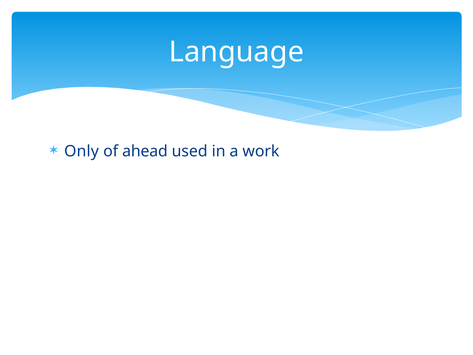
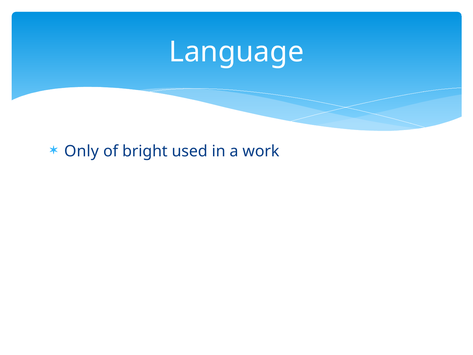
ahead: ahead -> bright (145, 151)
